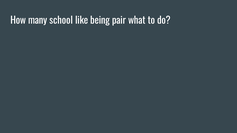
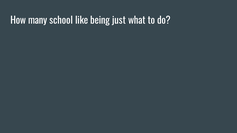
pair: pair -> just (119, 21)
